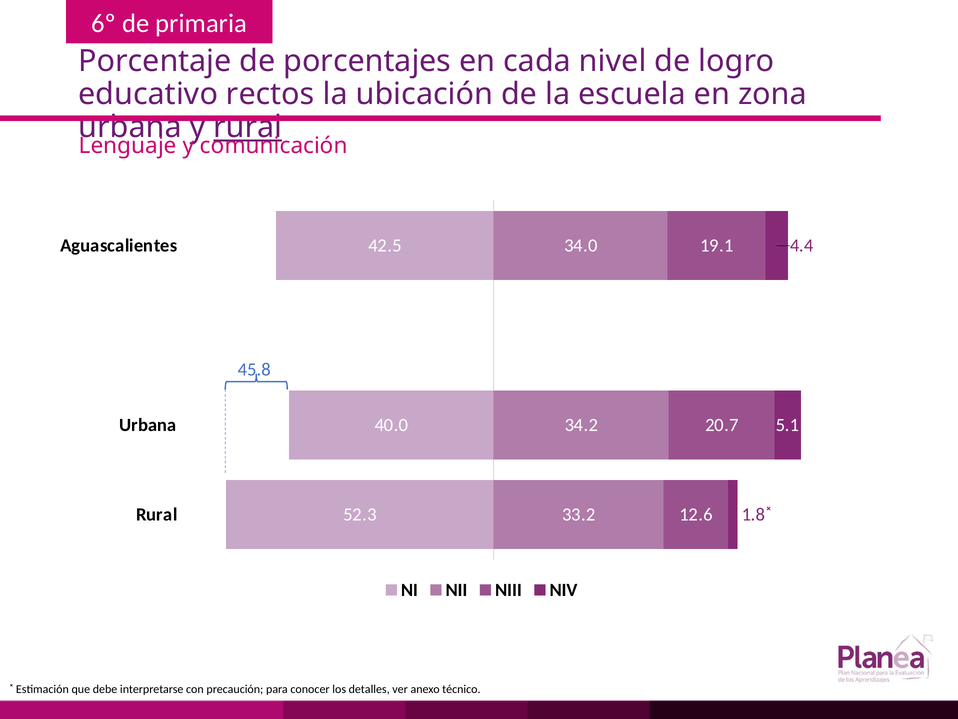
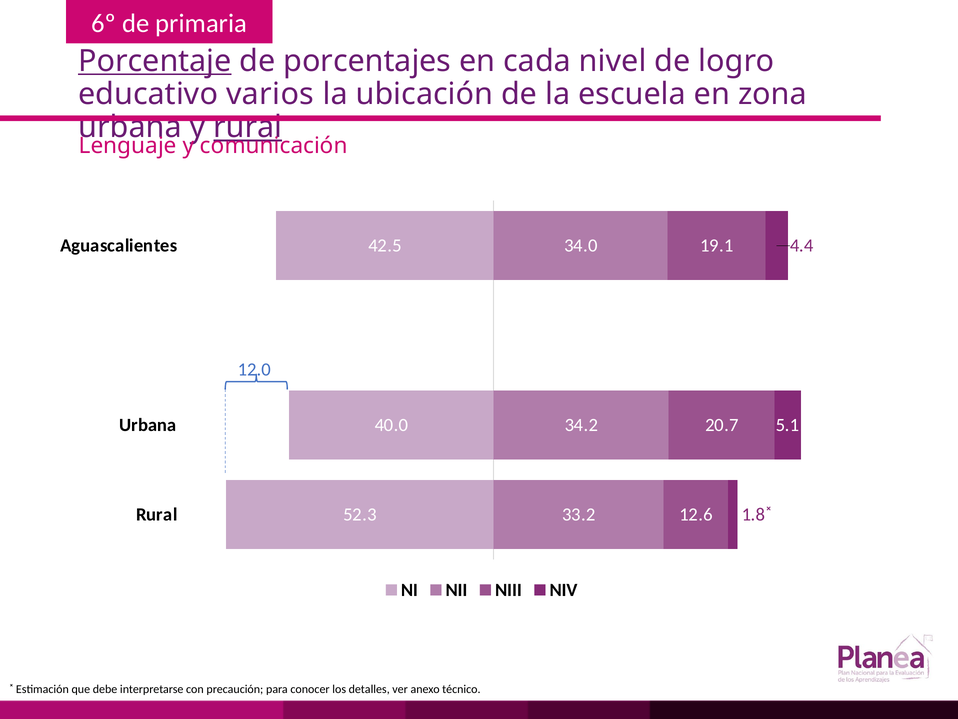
Porcentaje underline: none -> present (155, 61)
rectos: rectos -> varios (270, 94)
45.8: 45.8 -> 12.0 (254, 369)
